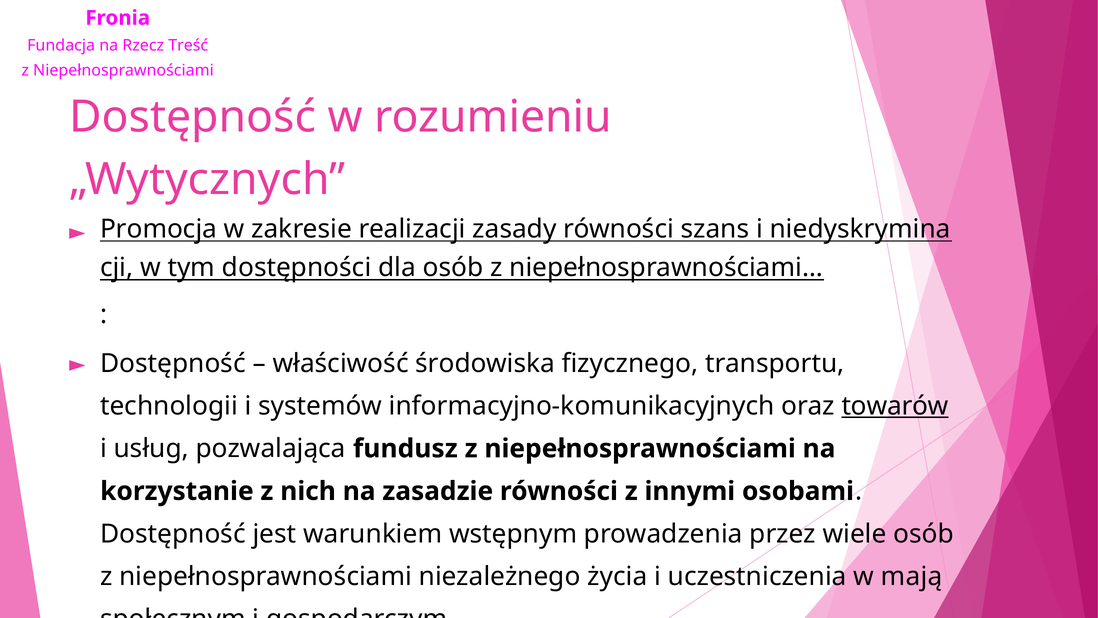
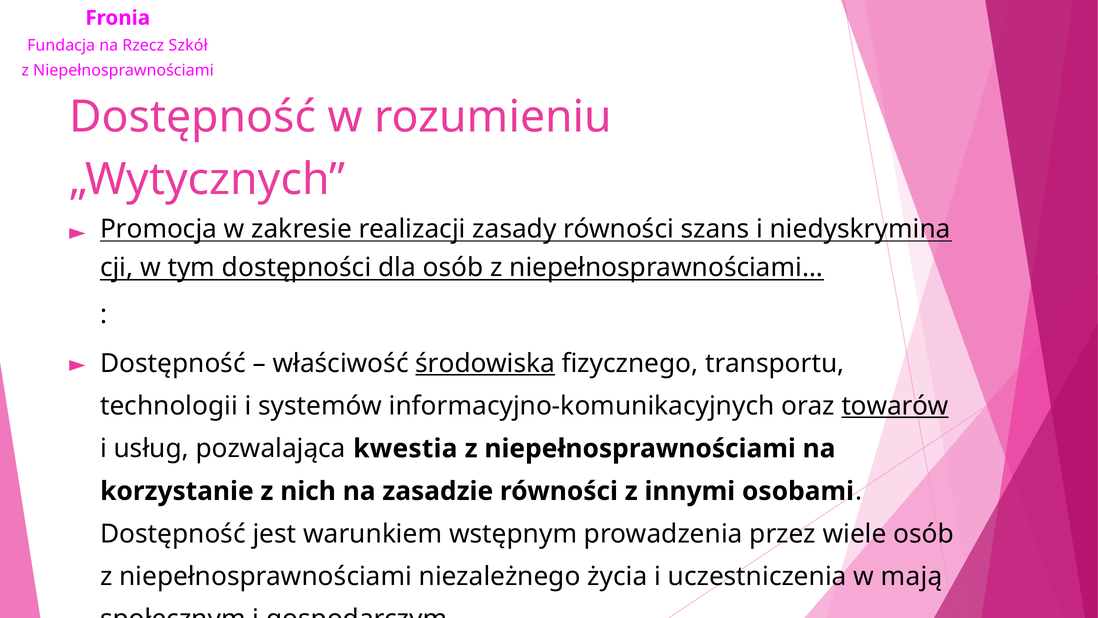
Treść: Treść -> Szkół (188, 45)
środowiska underline: none -> present (485, 363)
fundusz: fundusz -> kwestia (405, 448)
